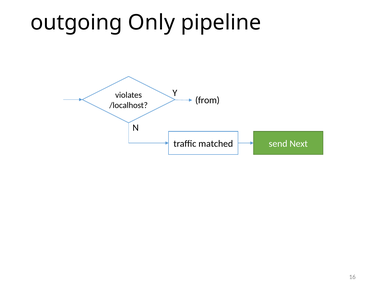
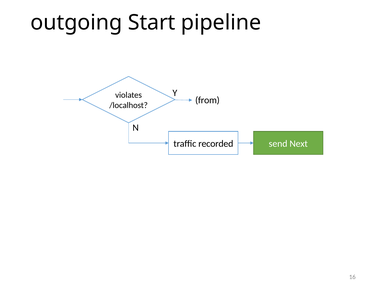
Only: Only -> Start (152, 23)
matched: matched -> recorded (216, 143)
